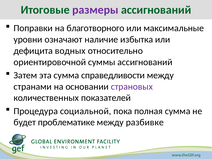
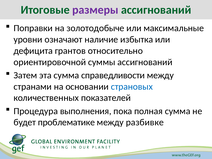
благотворного: благотворного -> золотодобыче (95, 28)
водных: водных -> грантов (70, 51)
страновых colour: purple -> blue (132, 87)
социальной: социальной -> выполнения (86, 111)
